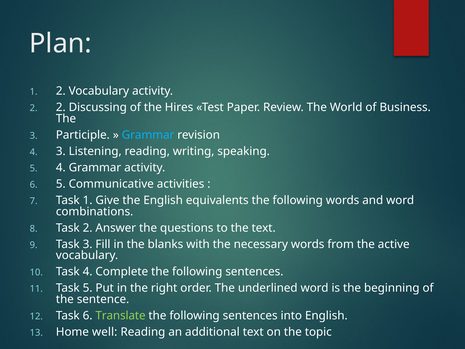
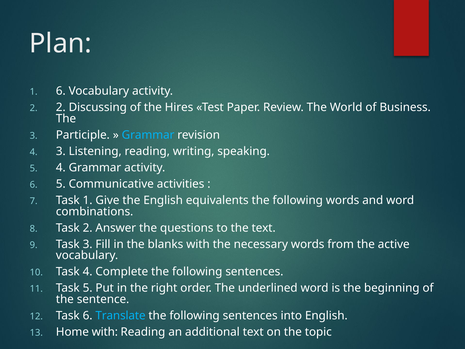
1 2: 2 -> 6 (61, 91)
Translate colour: light green -> light blue (121, 315)
Home well: well -> with (105, 332)
